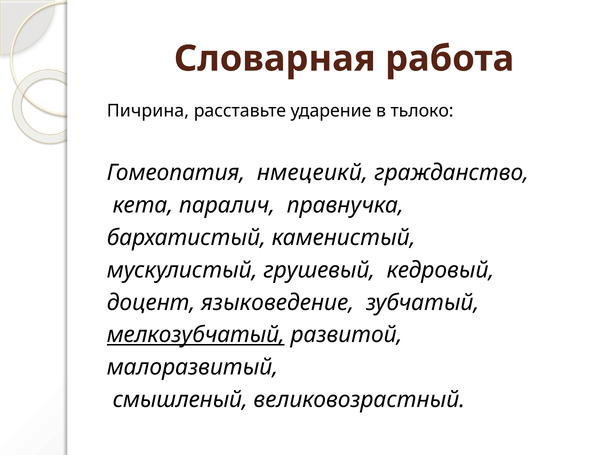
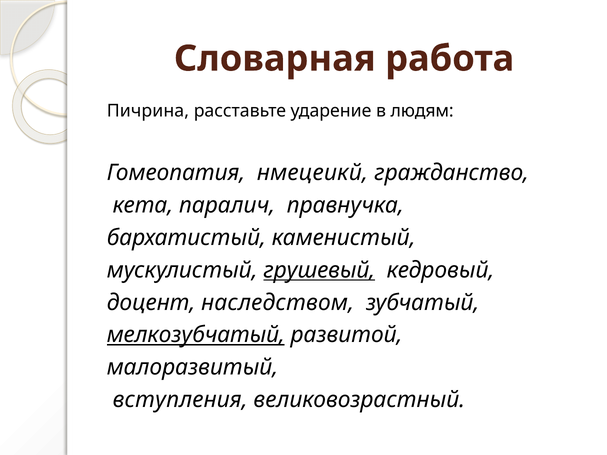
тьлоко: тьлоко -> людям (422, 111)
грушевый underline: none -> present (319, 270)
языковедение: языковедение -> наследством (278, 303)
смышленый: смышленый -> вступления (180, 400)
